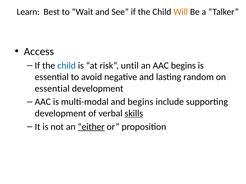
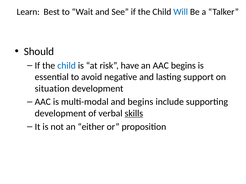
Will colour: orange -> blue (181, 12)
Access: Access -> Should (39, 52)
until: until -> have (130, 66)
random: random -> support (199, 77)
essential: essential -> situation (52, 89)
either underline: present -> none (91, 127)
